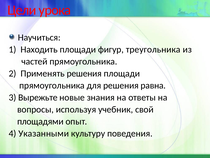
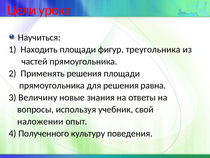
Вырежьте: Вырежьте -> Величину (38, 97)
площадями: площадями -> наложении (40, 121)
Указанными: Указанными -> Полученного (44, 133)
